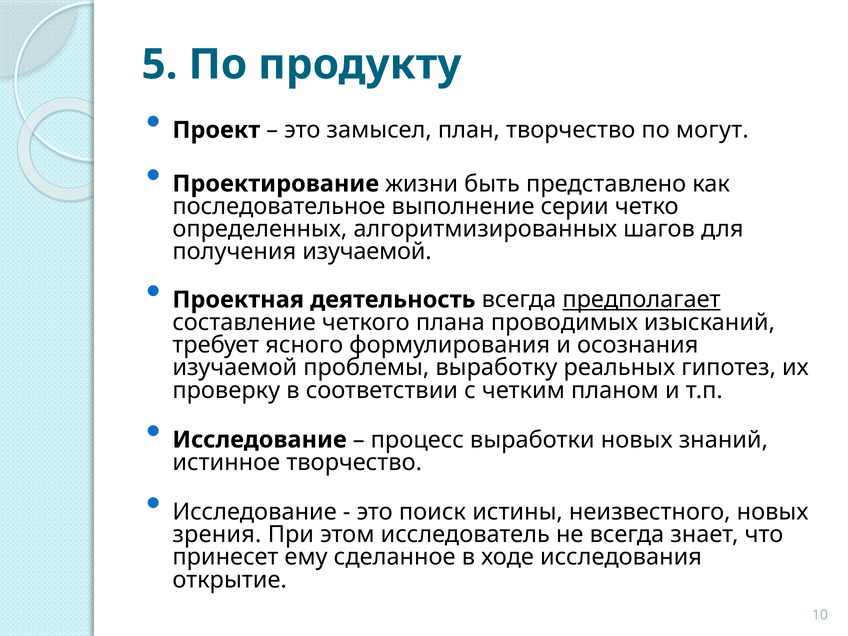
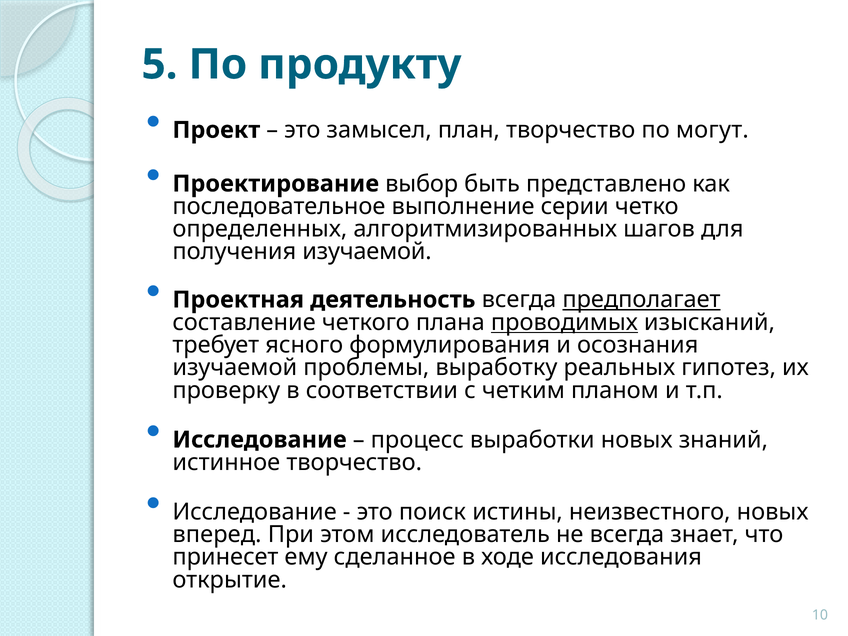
жизни: жизни -> выбор (422, 184)
проводимых underline: none -> present (564, 322)
зрения: зрения -> вперед (217, 534)
